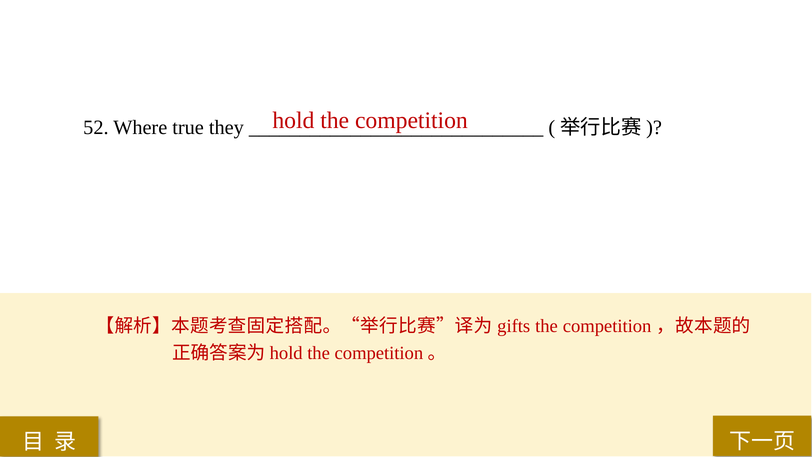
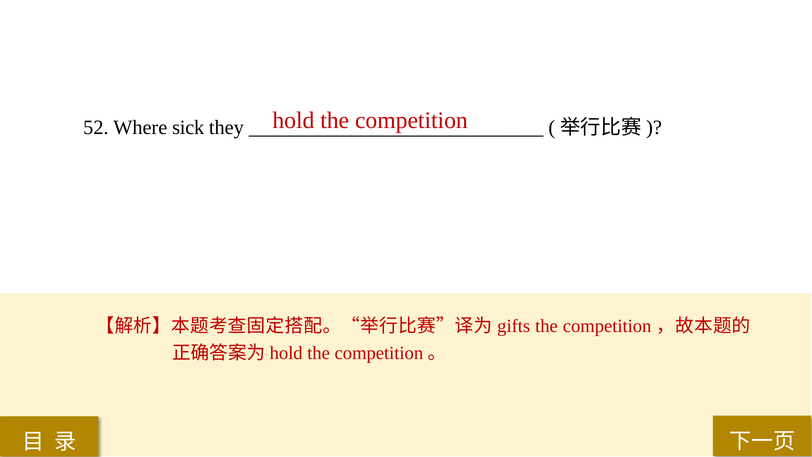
true: true -> sick (188, 128)
